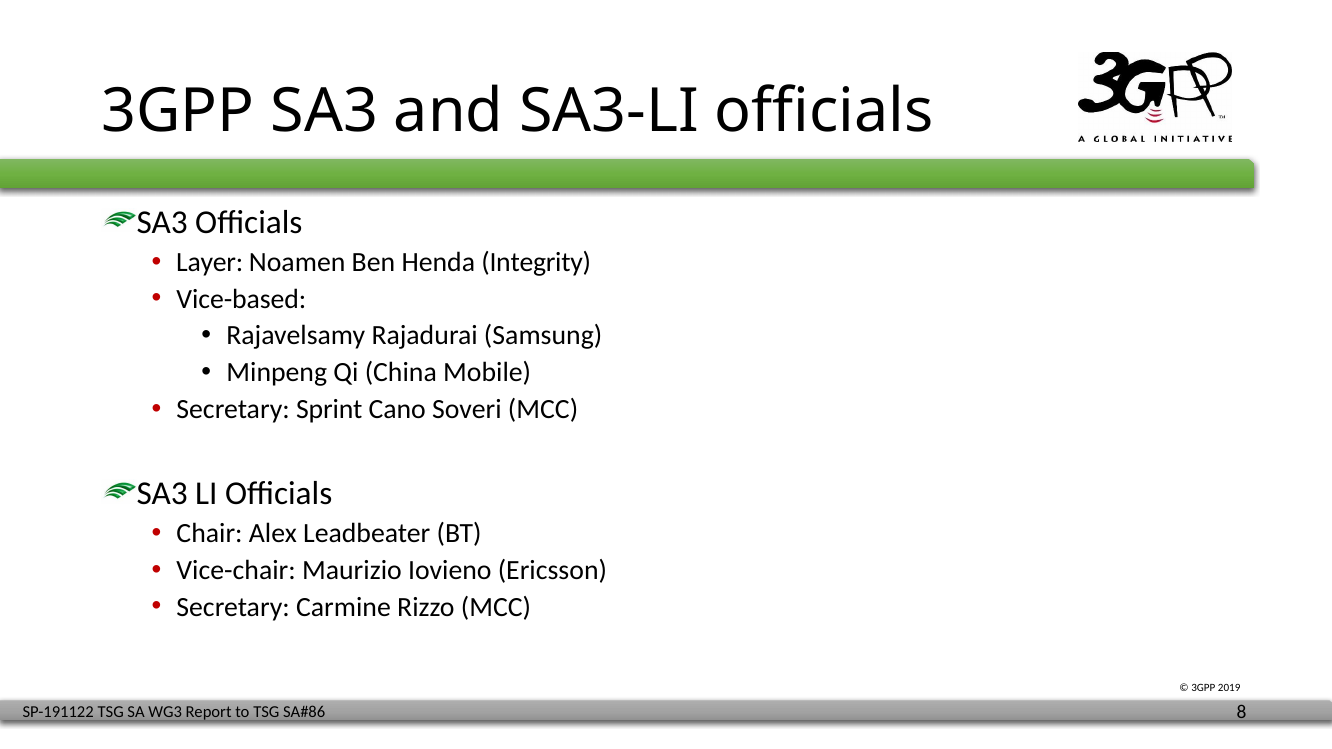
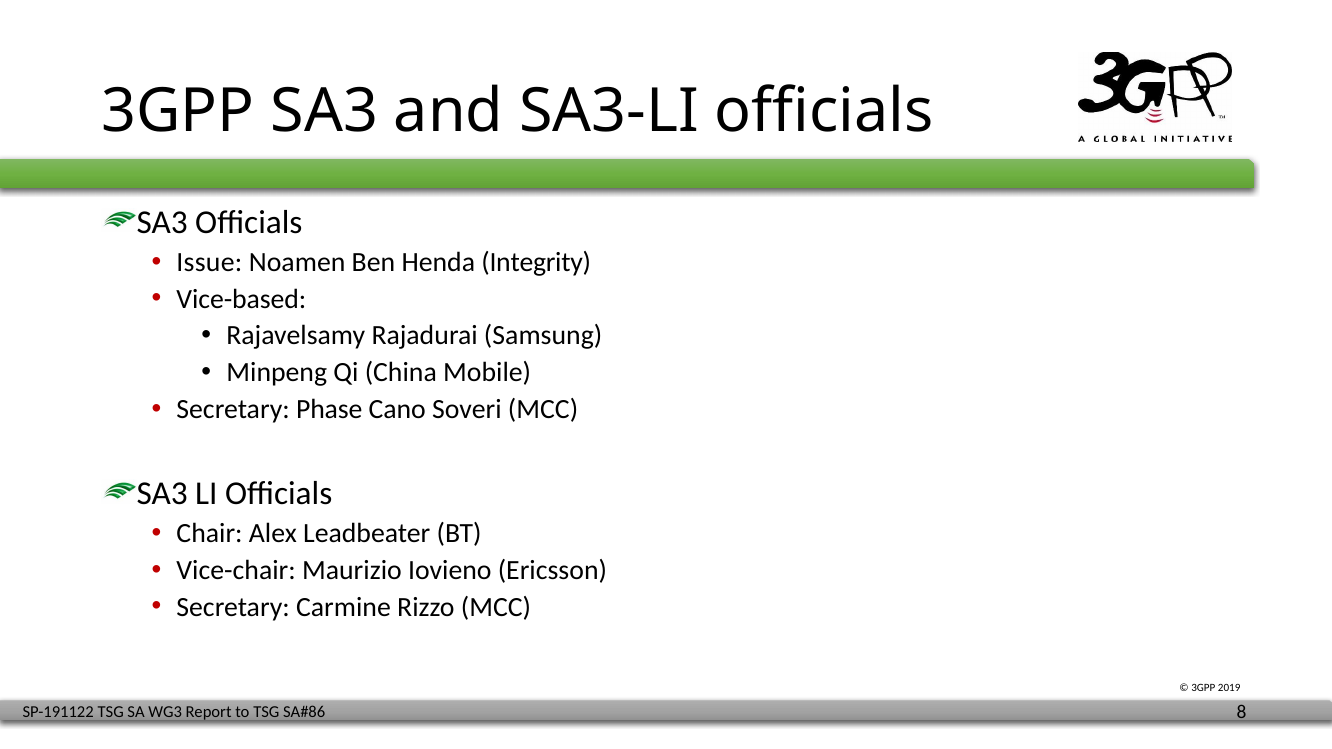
Layer: Layer -> Issue (209, 262)
Sprint: Sprint -> Phase (329, 410)
